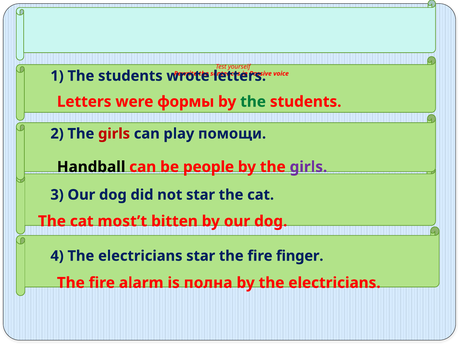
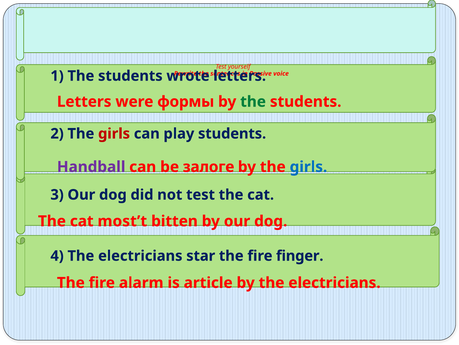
play помощи: помощи -> students (232, 133)
Handball colour: black -> purple (91, 167)
people: people -> залоге (209, 167)
girls colour: purple -> blue (308, 167)
not star: star -> test (201, 194)
полна: полна -> article (208, 282)
